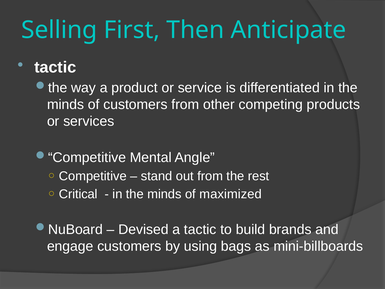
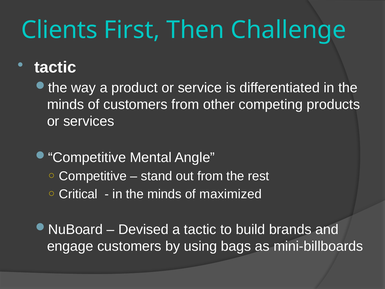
Selling: Selling -> Clients (59, 30)
Anticipate: Anticipate -> Challenge (288, 30)
